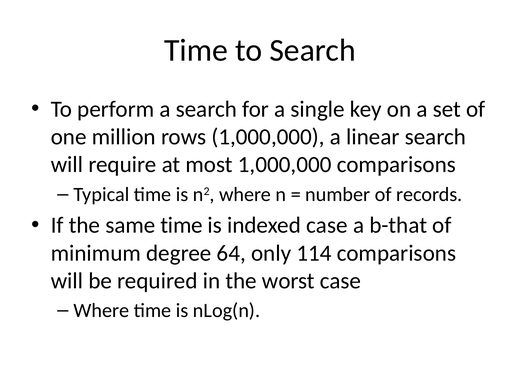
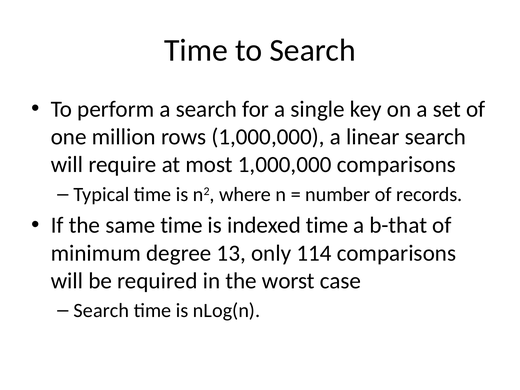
indexed case: case -> time (327, 225)
64: 64 -> 13 (231, 253)
Where: Where -> Search (101, 311)
